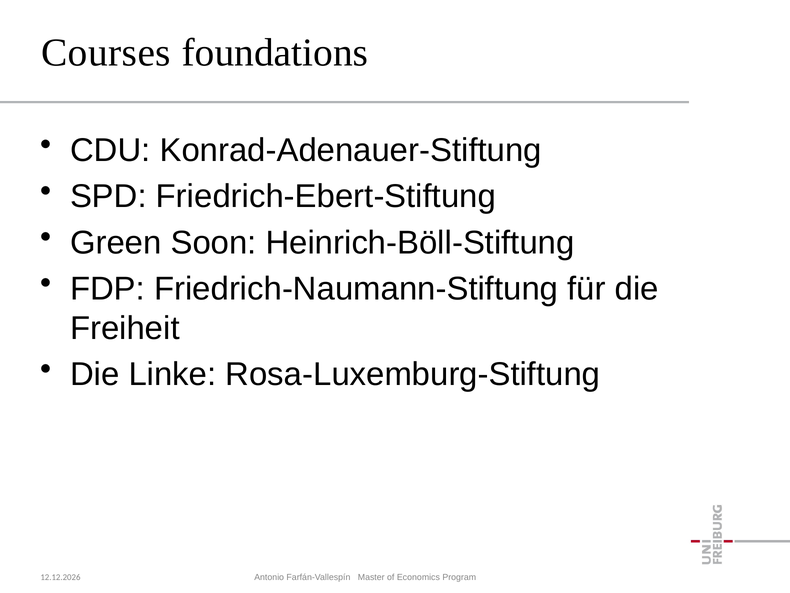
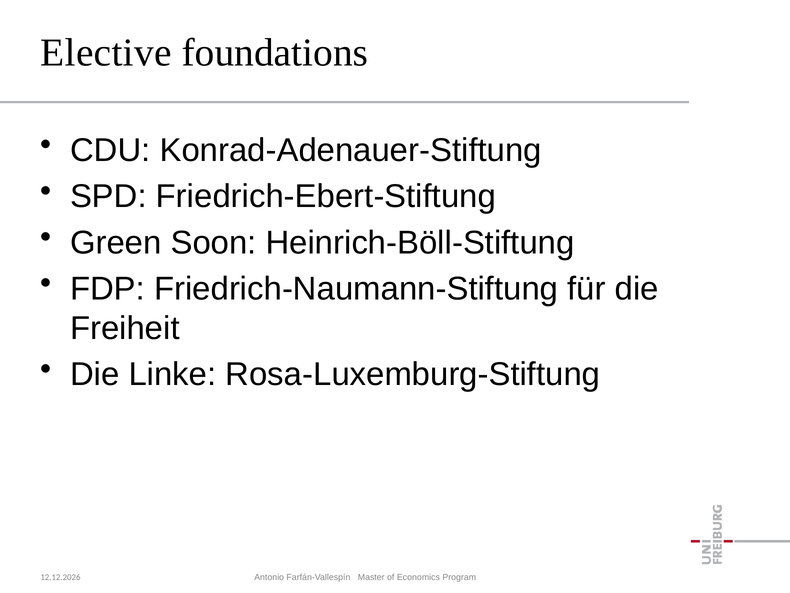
Courses: Courses -> Elective (106, 53)
